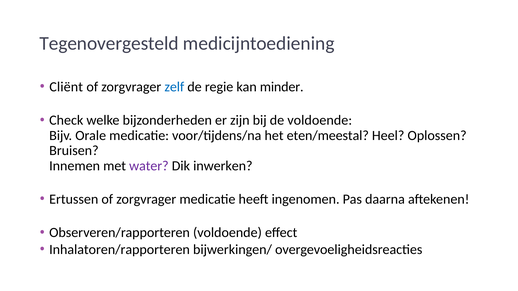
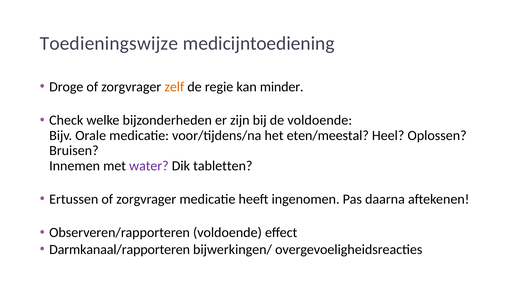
Tegenovergesteld: Tegenovergesteld -> Toedieningswijze (109, 44)
Cliënt: Cliënt -> Droge (66, 87)
zelf colour: blue -> orange (174, 87)
inwerken: inwerken -> tabletten (223, 166)
Inhalatoren/rapporteren: Inhalatoren/rapporteren -> Darmkanaal/rapporteren (120, 250)
